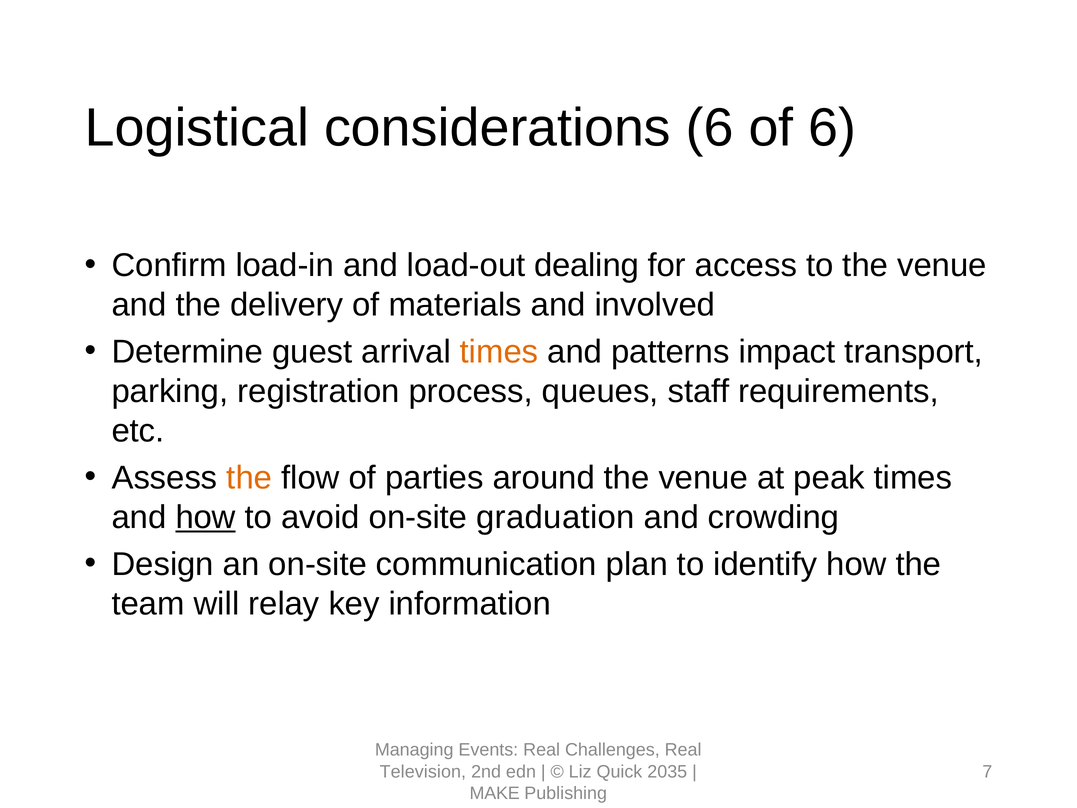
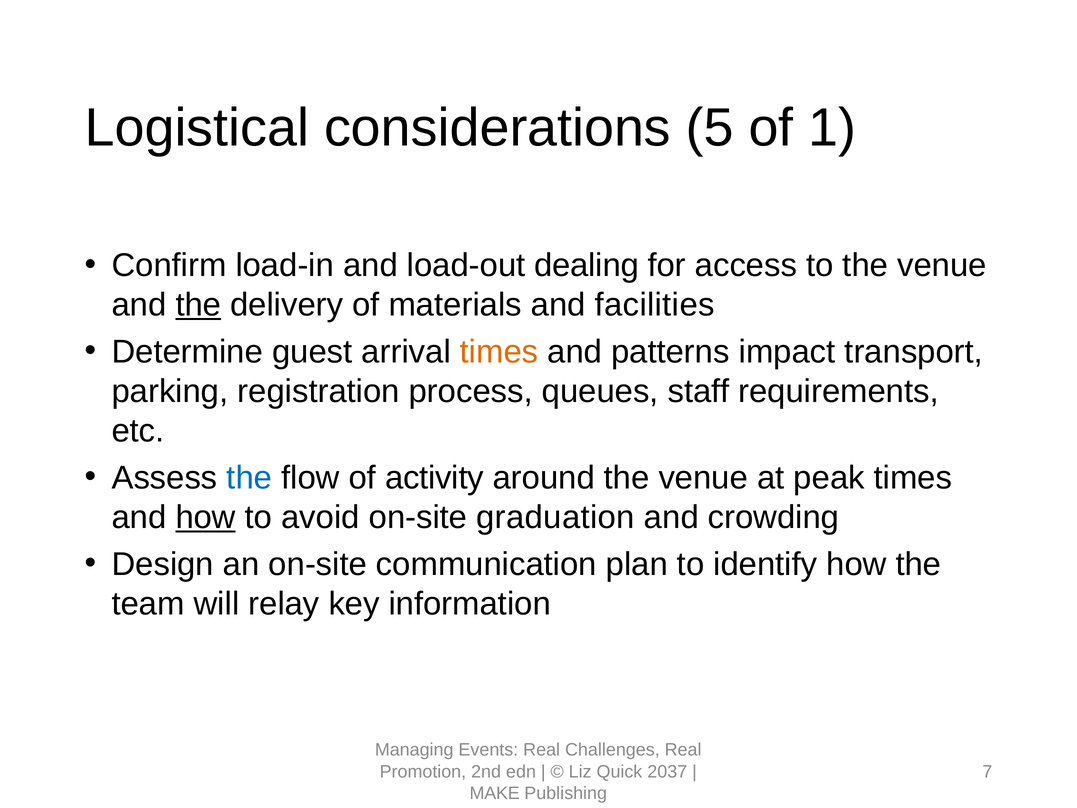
considerations 6: 6 -> 5 (710, 128)
of 6: 6 -> 1 (832, 128)
the underline: none -> present (198, 305)
involved: involved -> facilities (655, 305)
the colour: orange -> blue (249, 478)
parties: parties -> activity (434, 478)
Television: Television -> Promotion (423, 771)
2035: 2035 -> 2037 (667, 771)
